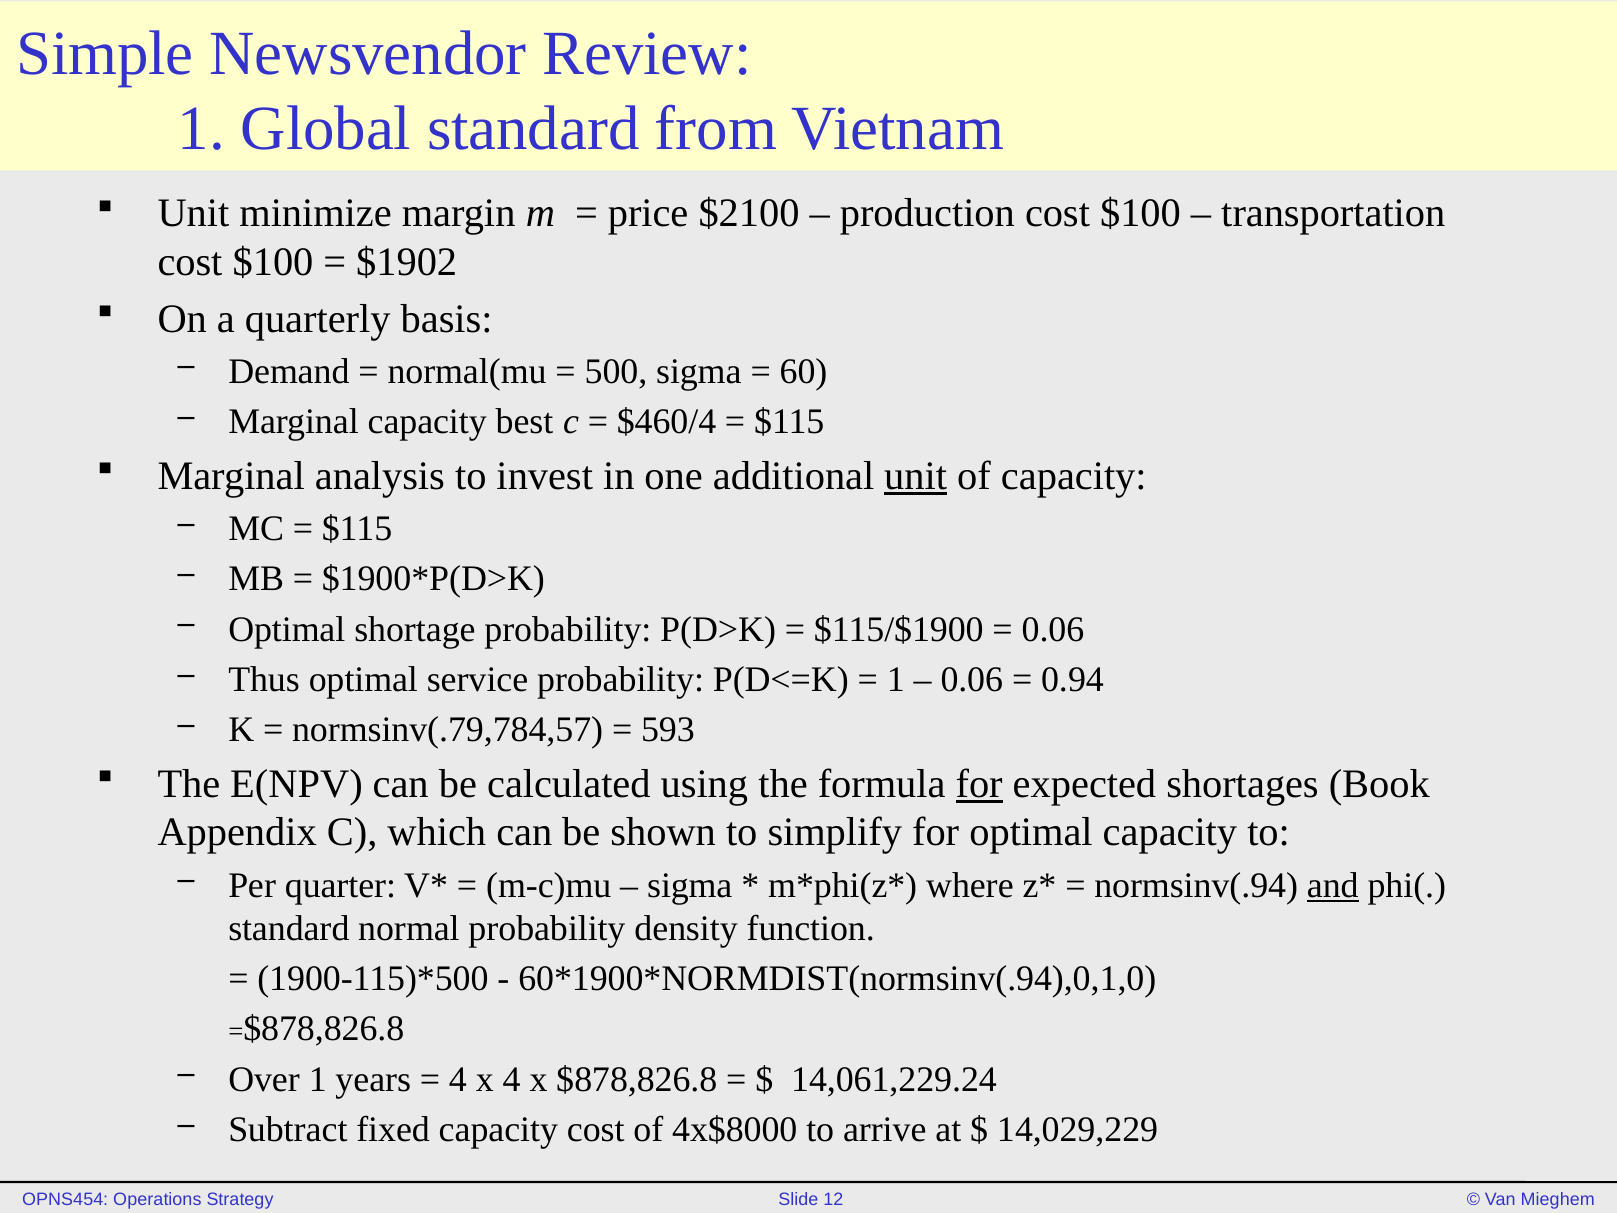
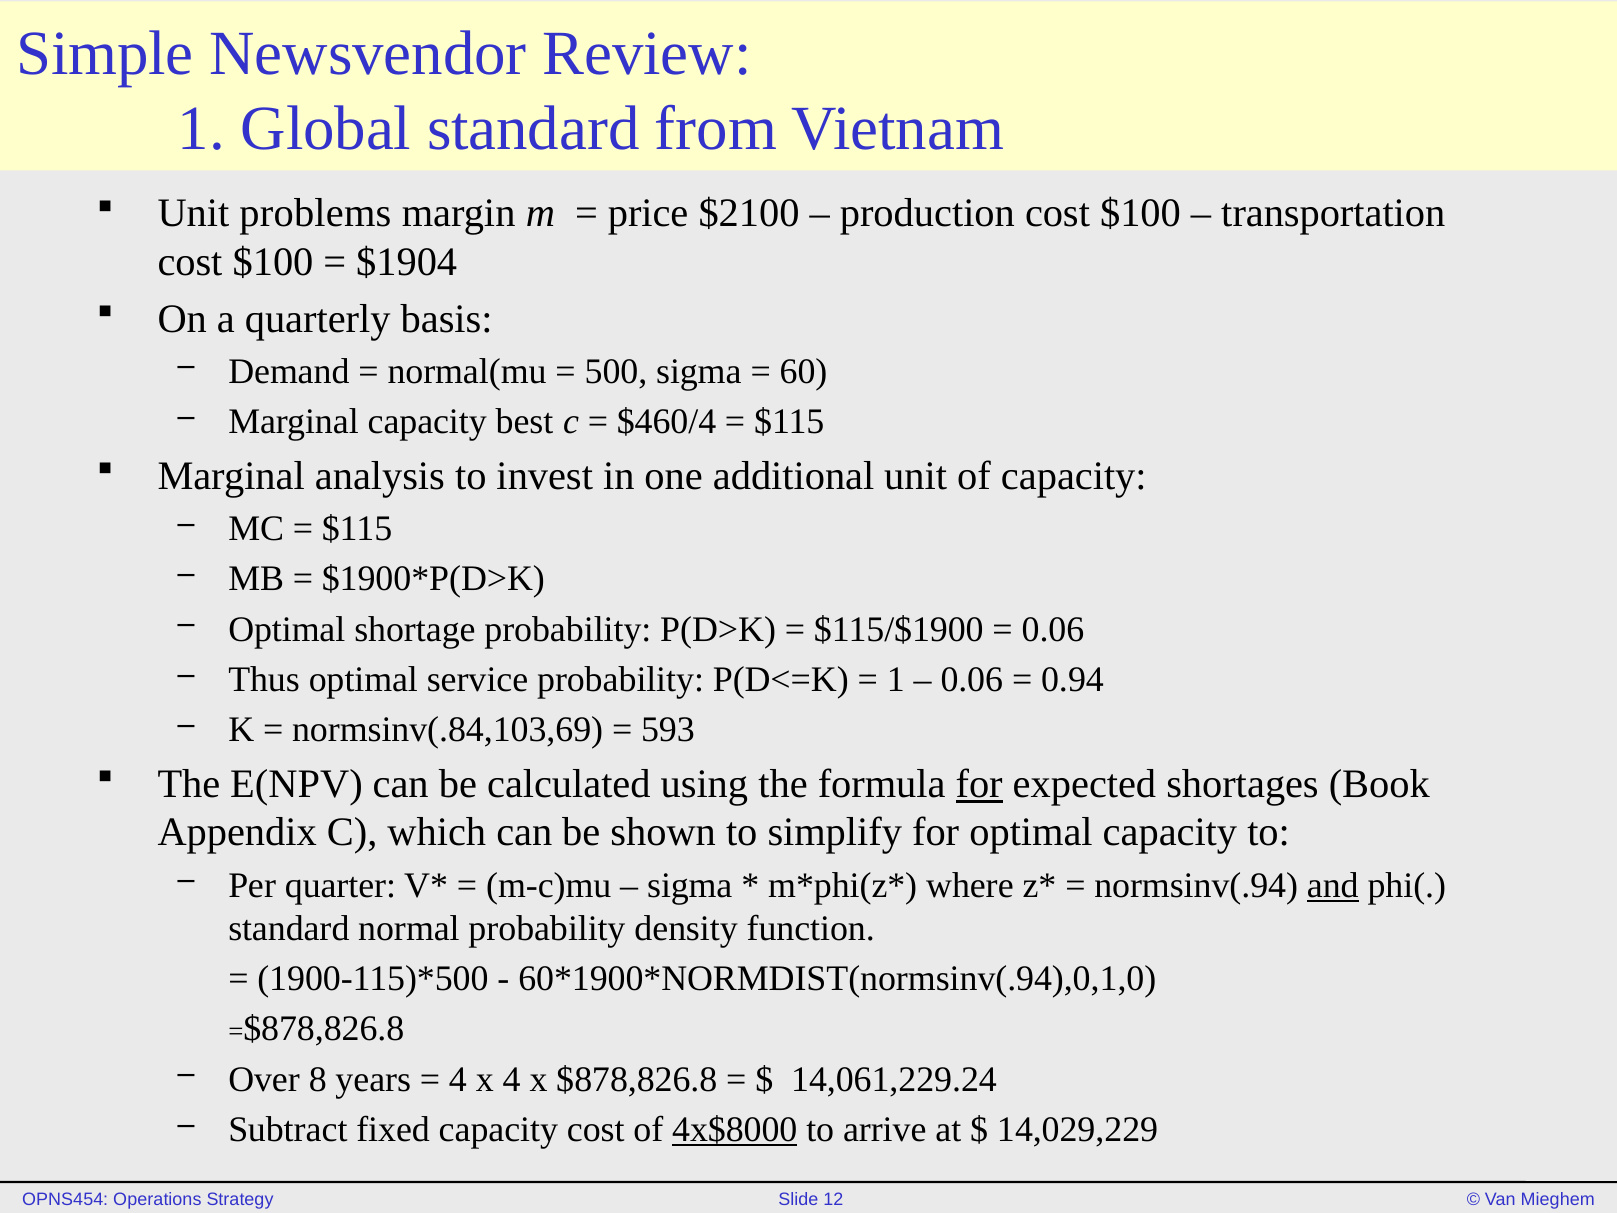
minimize: minimize -> problems (315, 214)
$1902: $1902 -> $1904 (407, 262)
unit underline: present -> none (916, 476)
normsinv(.79,784,57: normsinv(.79,784,57 -> normsinv(.84,103,69 (448, 730)
Over 1: 1 -> 8 (318, 1079)
4x$8000 underline: none -> present (735, 1129)
